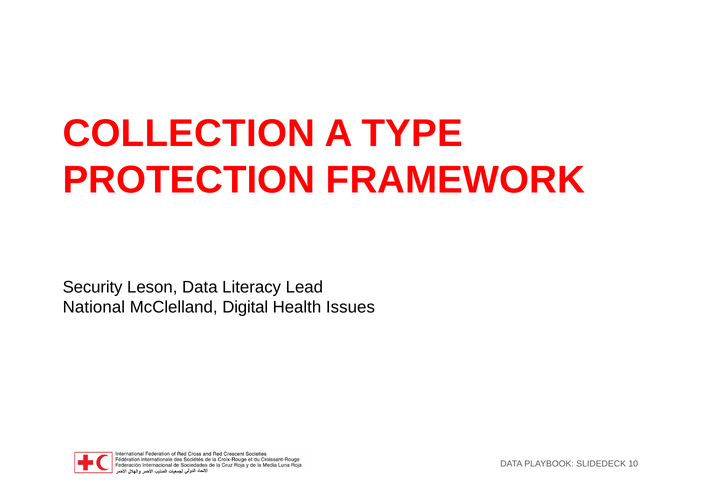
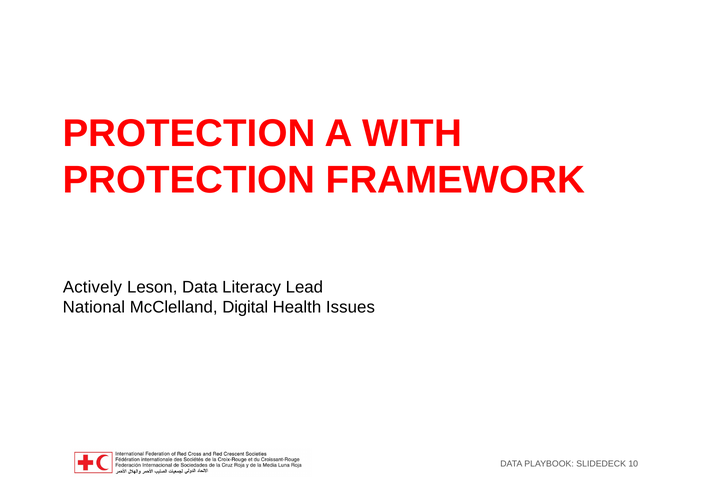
COLLECTION: COLLECTION -> PROTECTION (189, 133)
TYPE: TYPE -> WITH (412, 133)
Security: Security -> Actively (92, 287)
